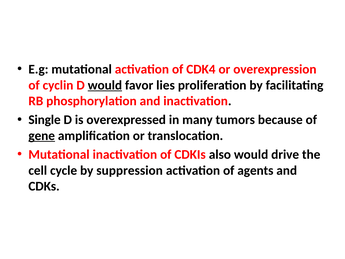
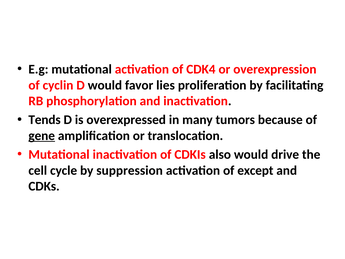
would underline: present -> none (105, 85)
Single: Single -> Tends (45, 120)
agents: agents -> except (255, 170)
